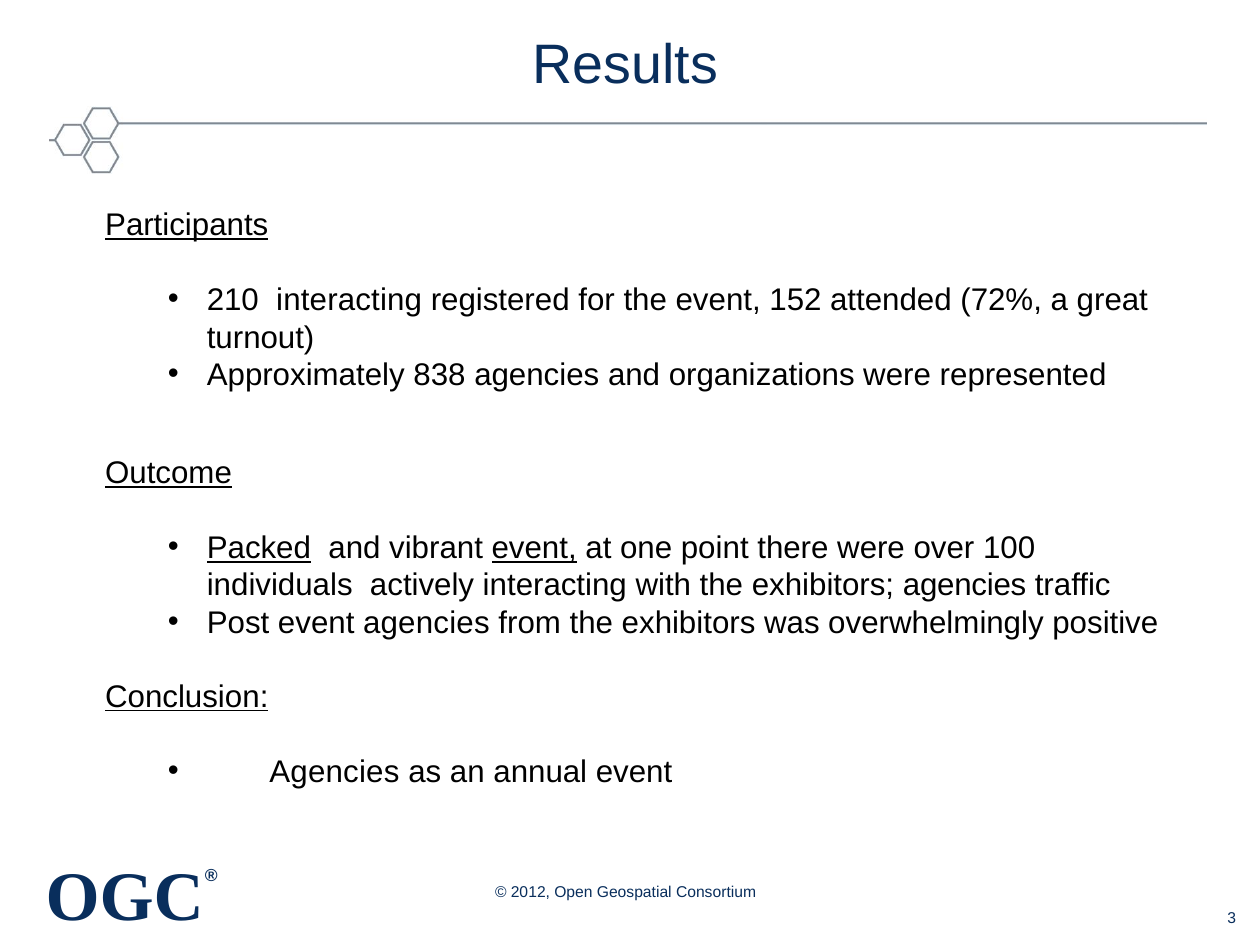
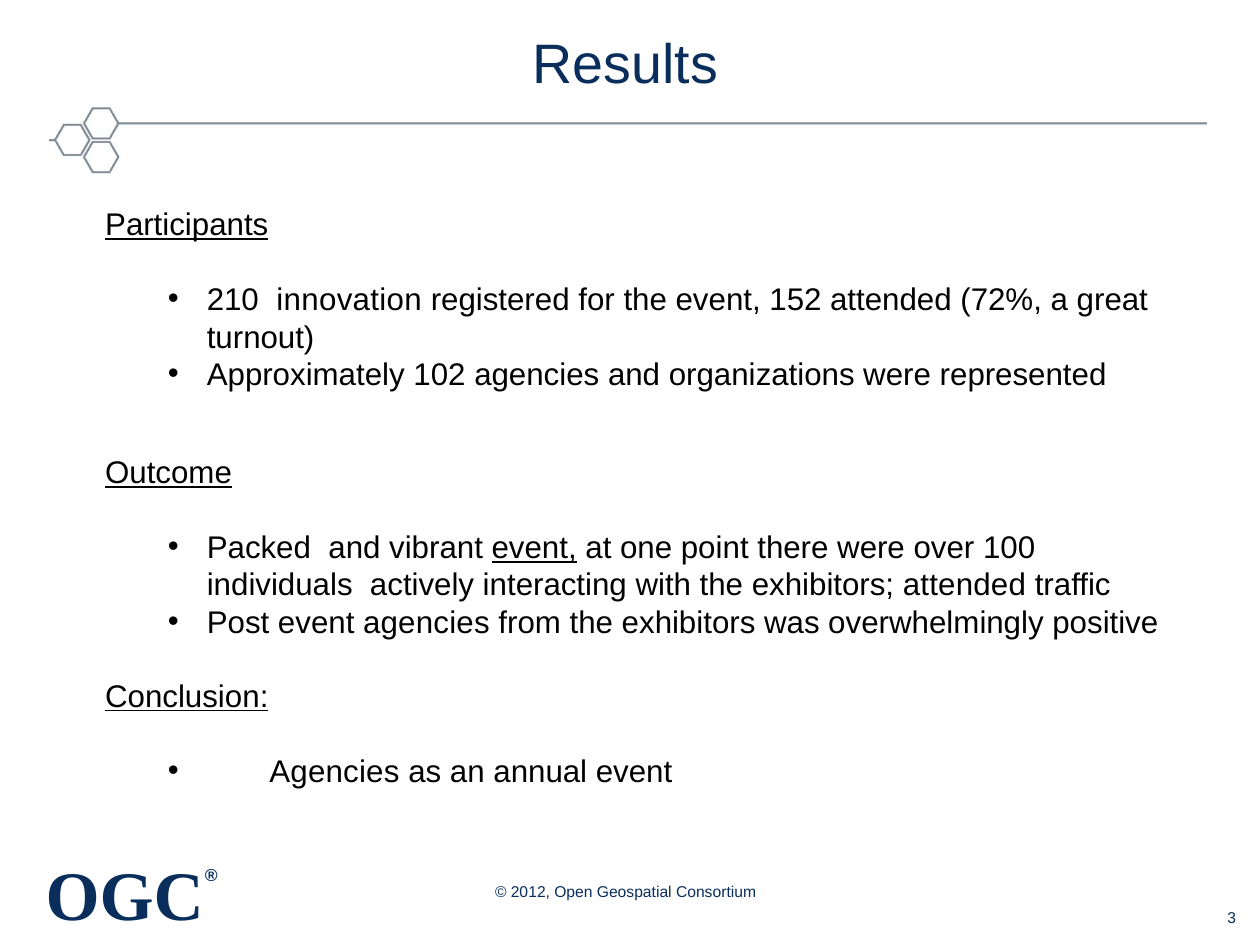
210 interacting: interacting -> innovation (349, 300)
838: 838 -> 102 (439, 375)
Packed underline: present -> none (259, 548)
exhibitors agencies: agencies -> attended (964, 586)
